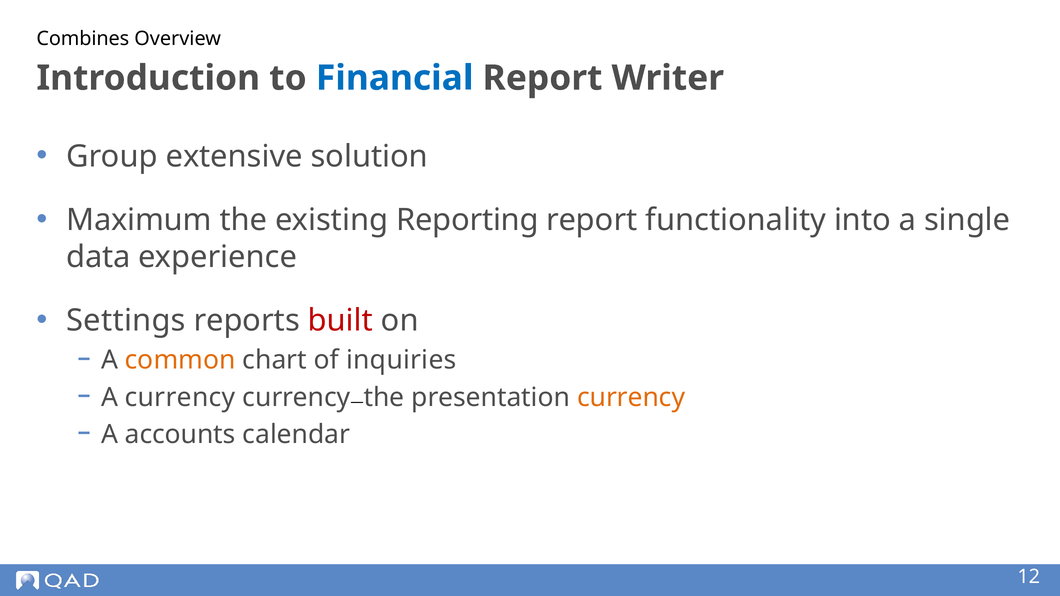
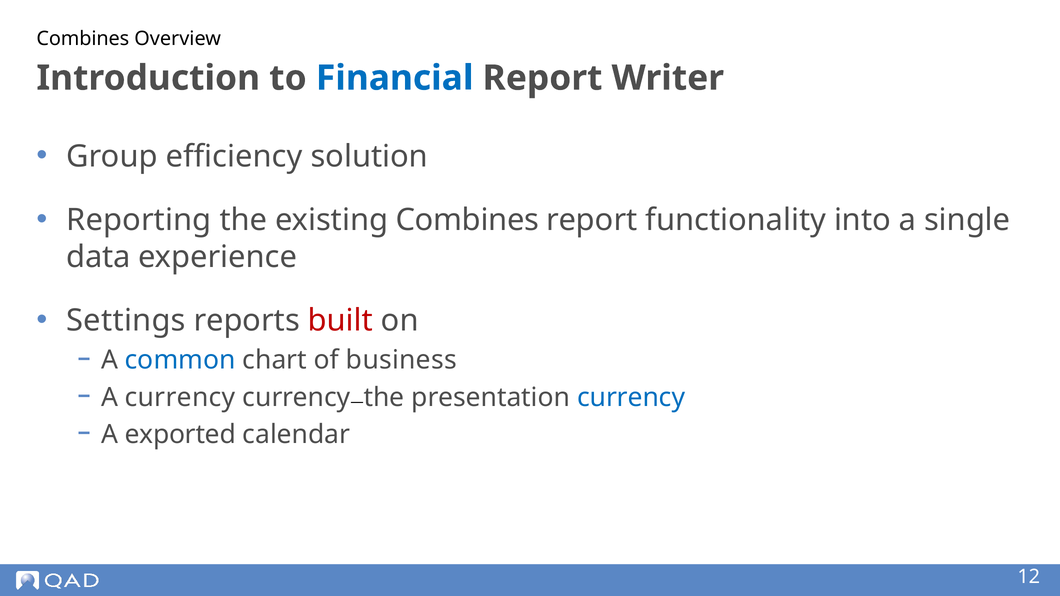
extensive: extensive -> efficiency (234, 157)
Maximum: Maximum -> Reporting (139, 220)
existing Reporting: Reporting -> Combines (467, 220)
common colour: orange -> blue (180, 360)
inquiries: inquiries -> business (401, 360)
currency colour: orange -> blue (631, 397)
accounts: accounts -> exported (180, 435)
